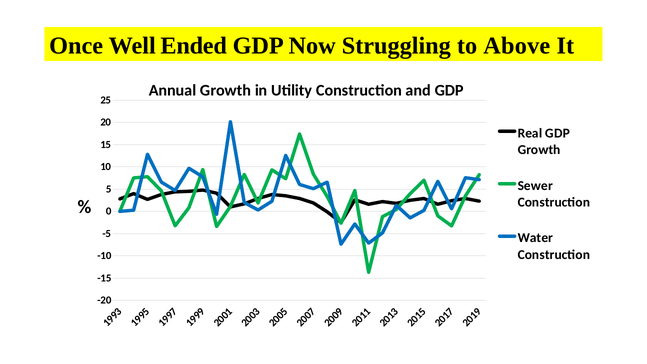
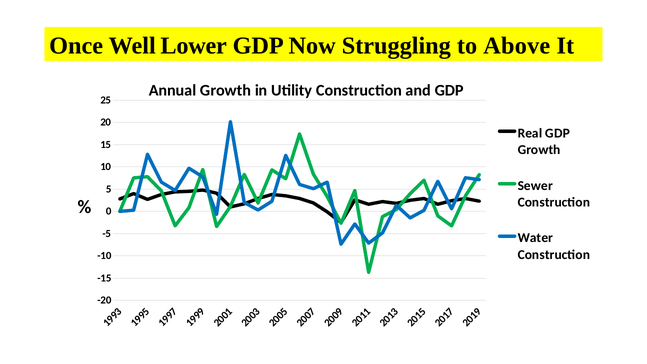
Ended: Ended -> Lower (194, 46)
